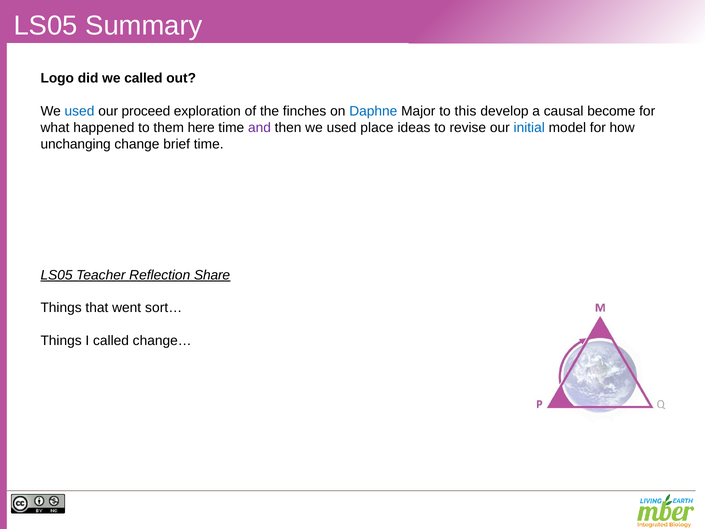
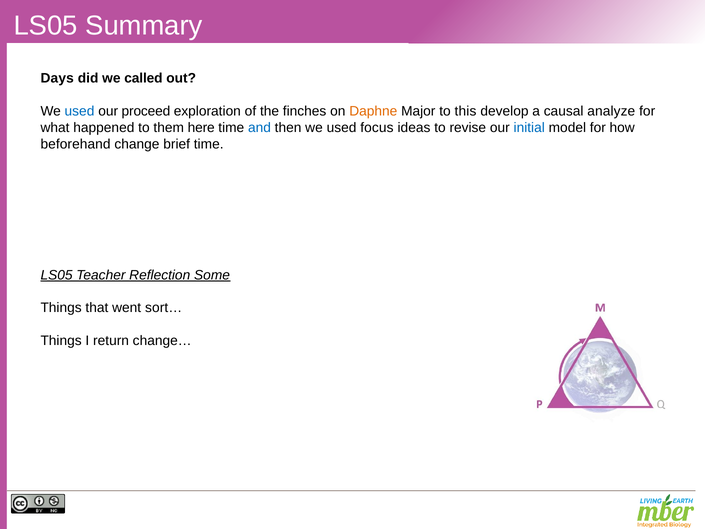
Logo: Logo -> Days (57, 78)
Daphne colour: blue -> orange (373, 111)
become: become -> analyze (611, 111)
and colour: purple -> blue (260, 128)
place: place -> focus (377, 128)
unchanging: unchanging -> beforehand (76, 144)
Share: Share -> Some (212, 275)
I called: called -> return (111, 341)
